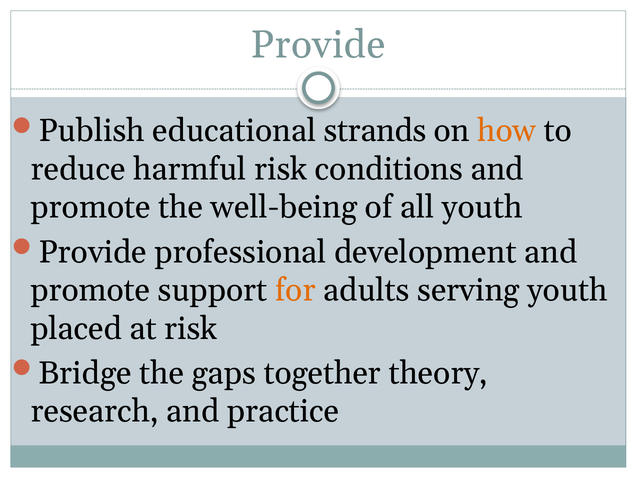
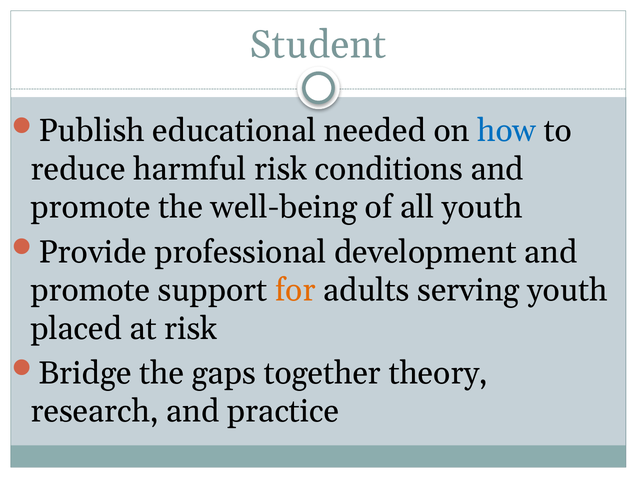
Provide: Provide -> Student (318, 45)
strands: strands -> needed (375, 131)
how colour: orange -> blue (507, 131)
